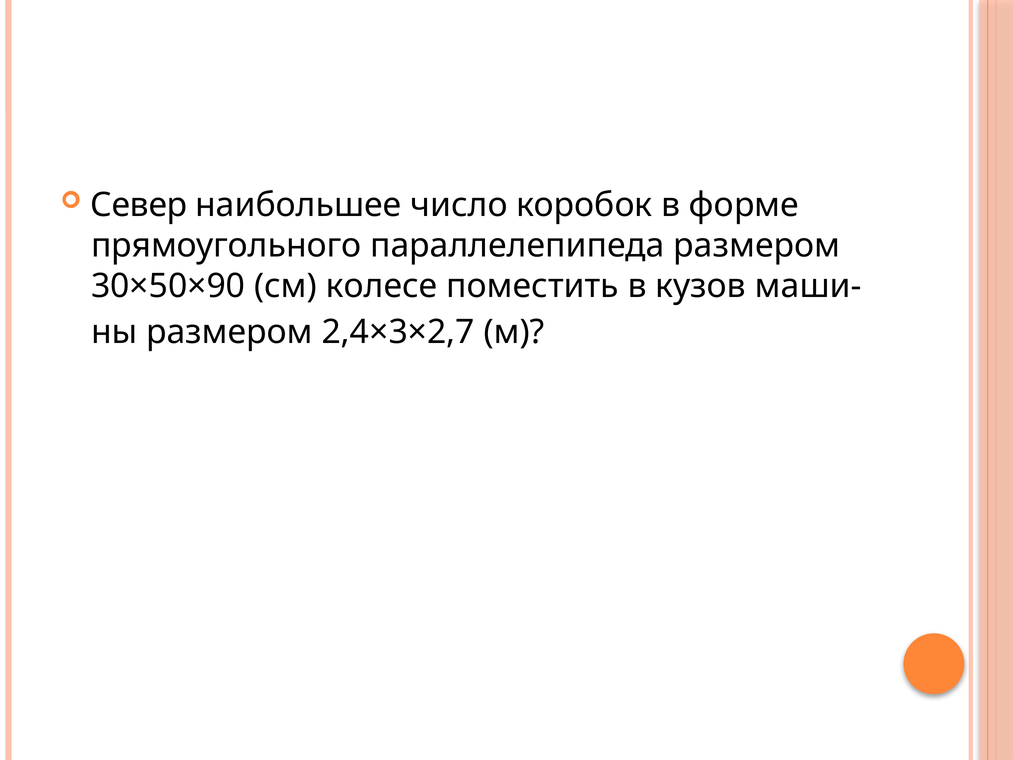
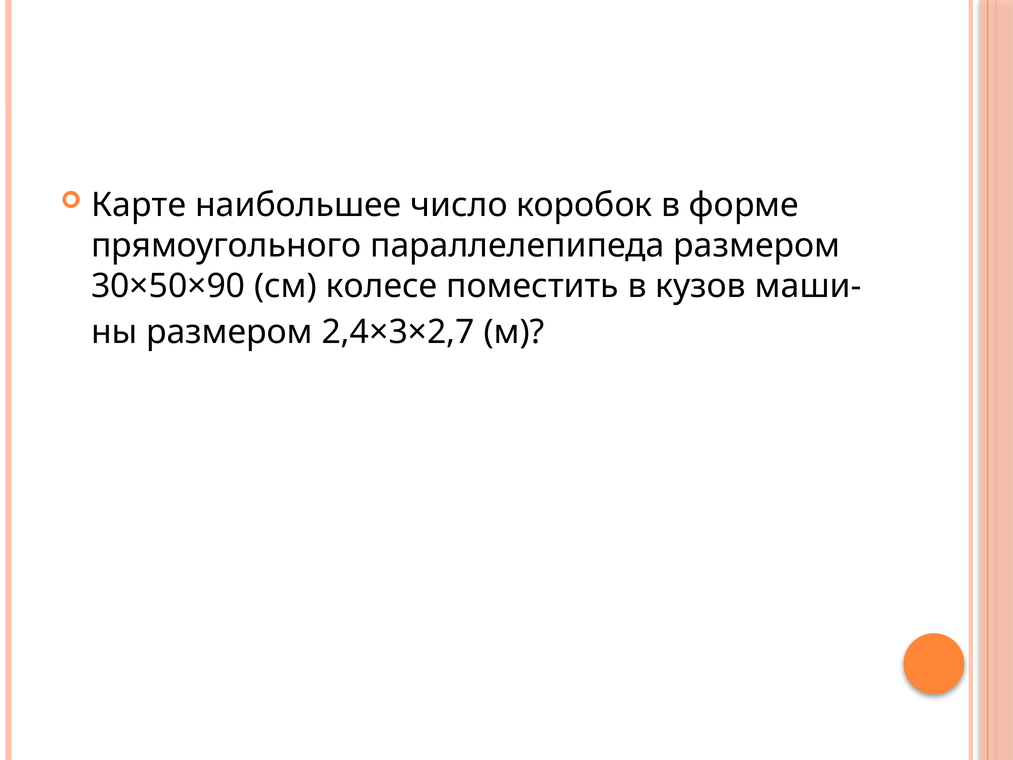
Север: Север -> Карте (139, 205)
